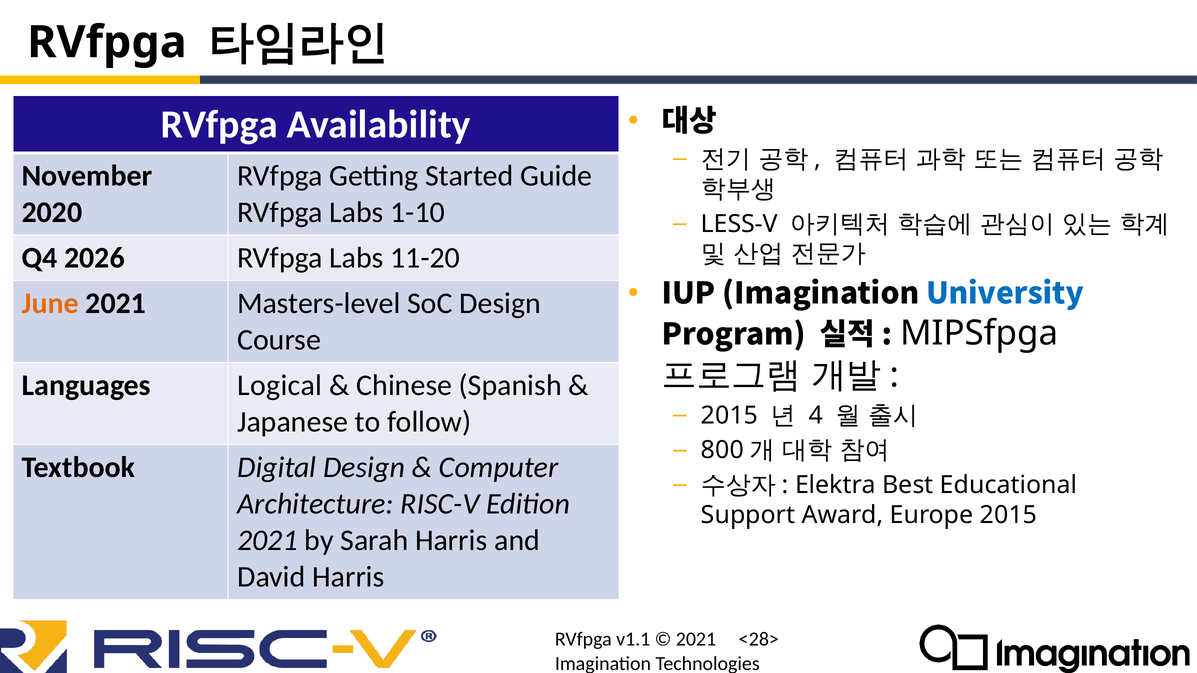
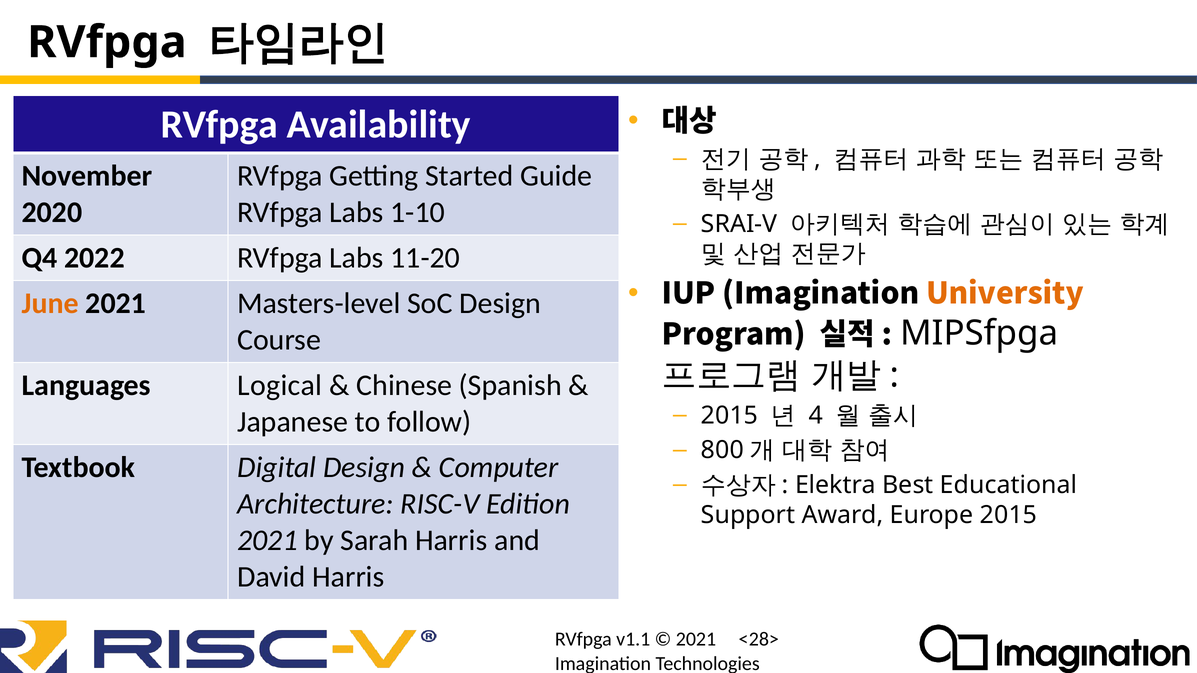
LESS-V: LESS-V -> SRAI-V (739, 224)
2026: 2026 -> 2022 (94, 258)
University colour: blue -> orange (1005, 294)
